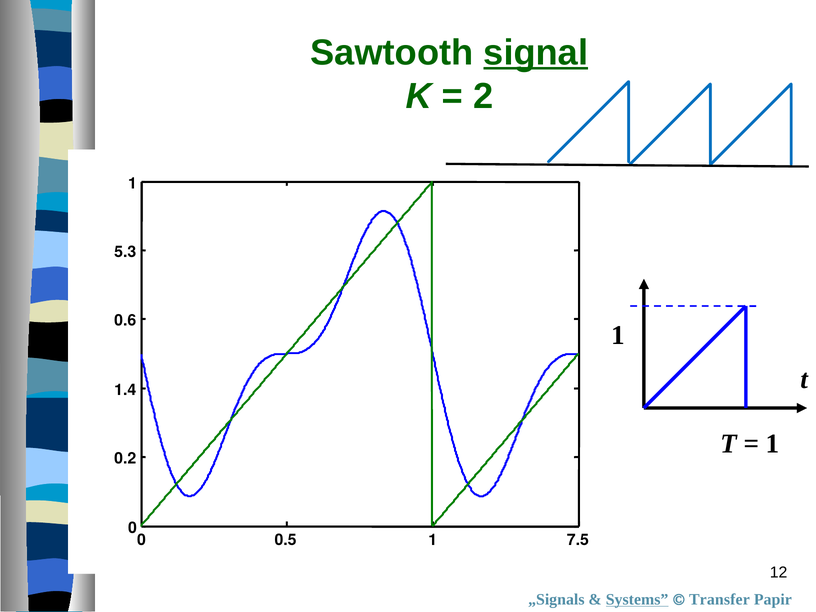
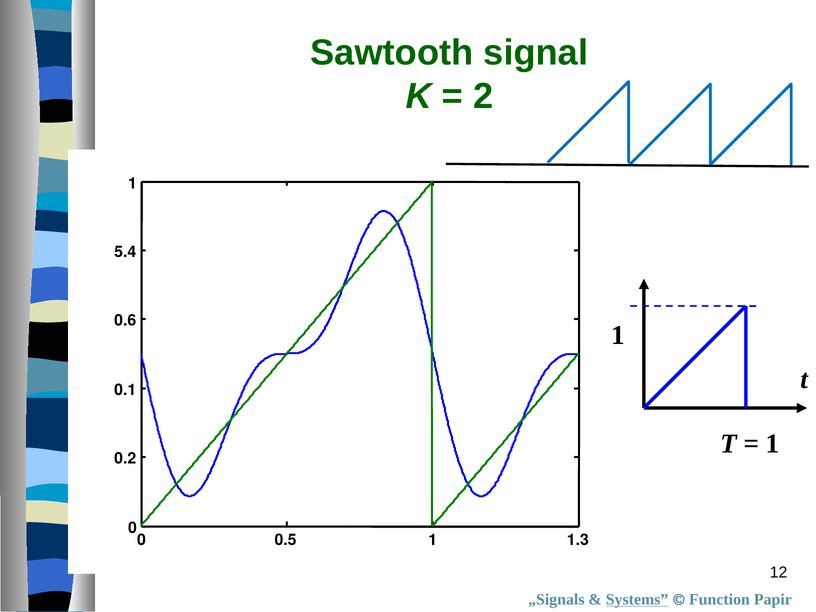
signal underline: present -> none (536, 53)
5.3: 5.3 -> 5.4 (125, 252)
1.4: 1.4 -> 0.1 (125, 390)
7.5: 7.5 -> 1.3 (578, 540)
Transfer: Transfer -> Function (719, 599)
